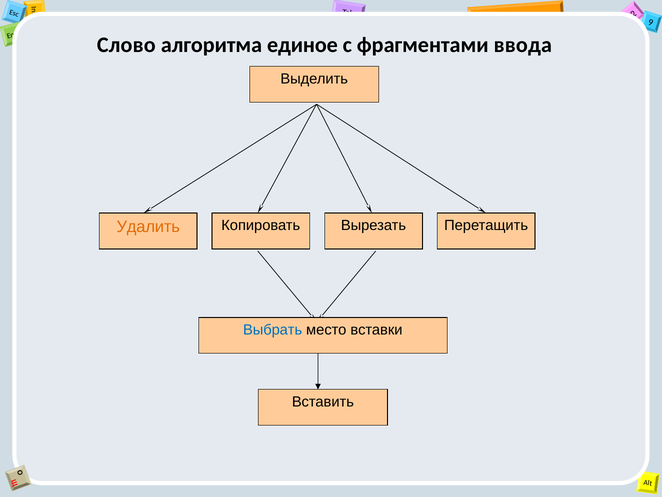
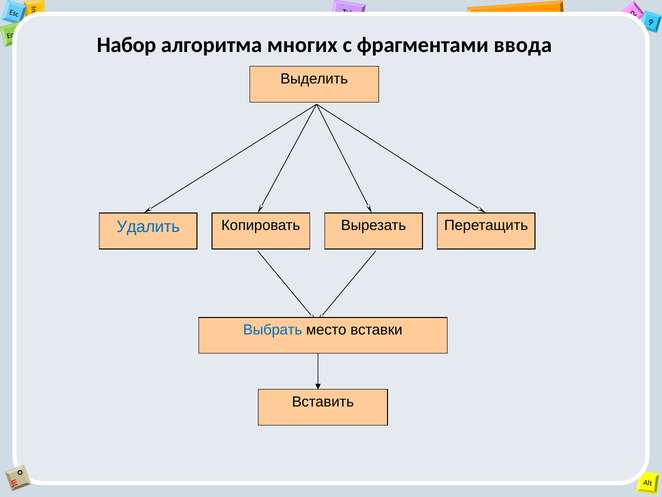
Слово: Слово -> Набор (127, 45)
единое: единое -> многих (302, 45)
Удалить colour: orange -> blue (148, 227)
